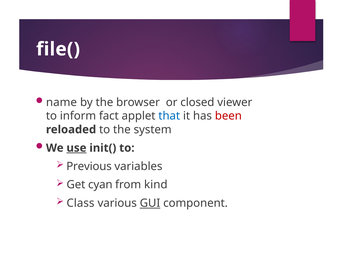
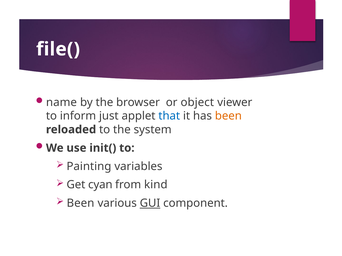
closed: closed -> object (197, 102)
fact: fact -> just (109, 116)
been colour: red -> orange (228, 116)
use underline: present -> none (76, 148)
Previous: Previous -> Painting (89, 167)
Class: Class -> Been (80, 204)
